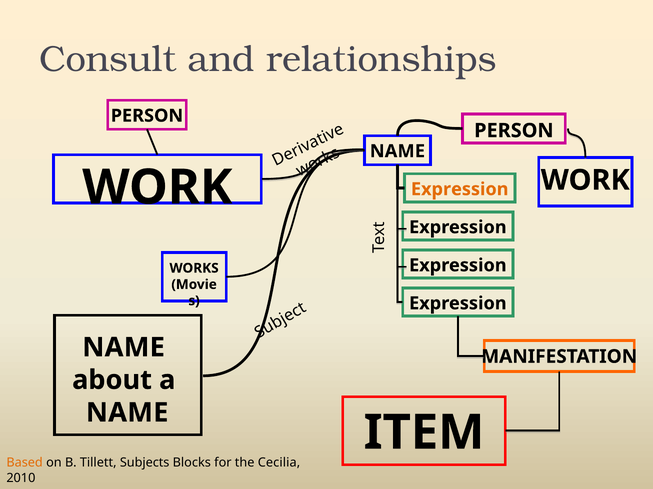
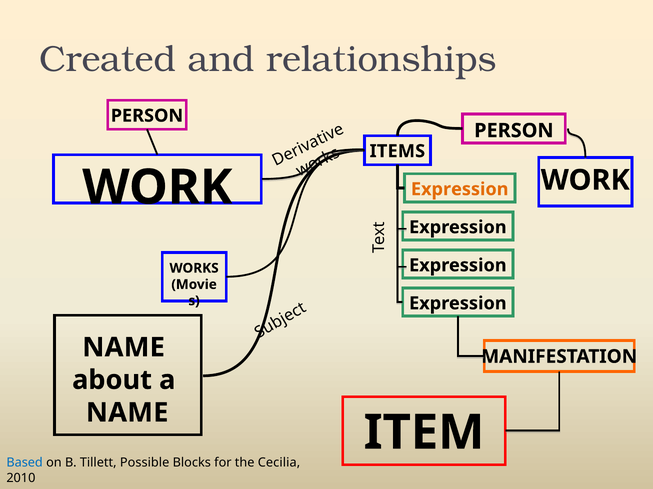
Consult: Consult -> Created (108, 59)
NAME: NAME -> ITEMS (397, 151)
Based colour: orange -> blue (25, 463)
Subjects: Subjects -> Possible (145, 463)
